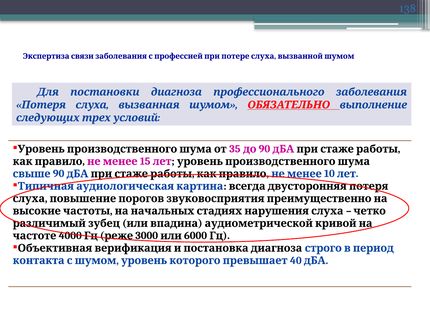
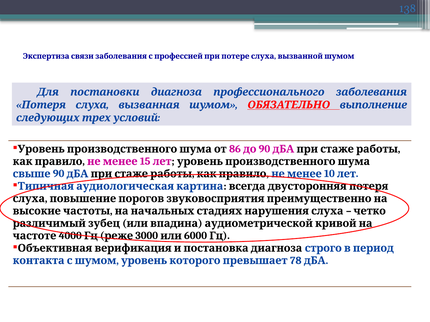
35: 35 -> 86 (235, 149)
40: 40 -> 78 (296, 261)
